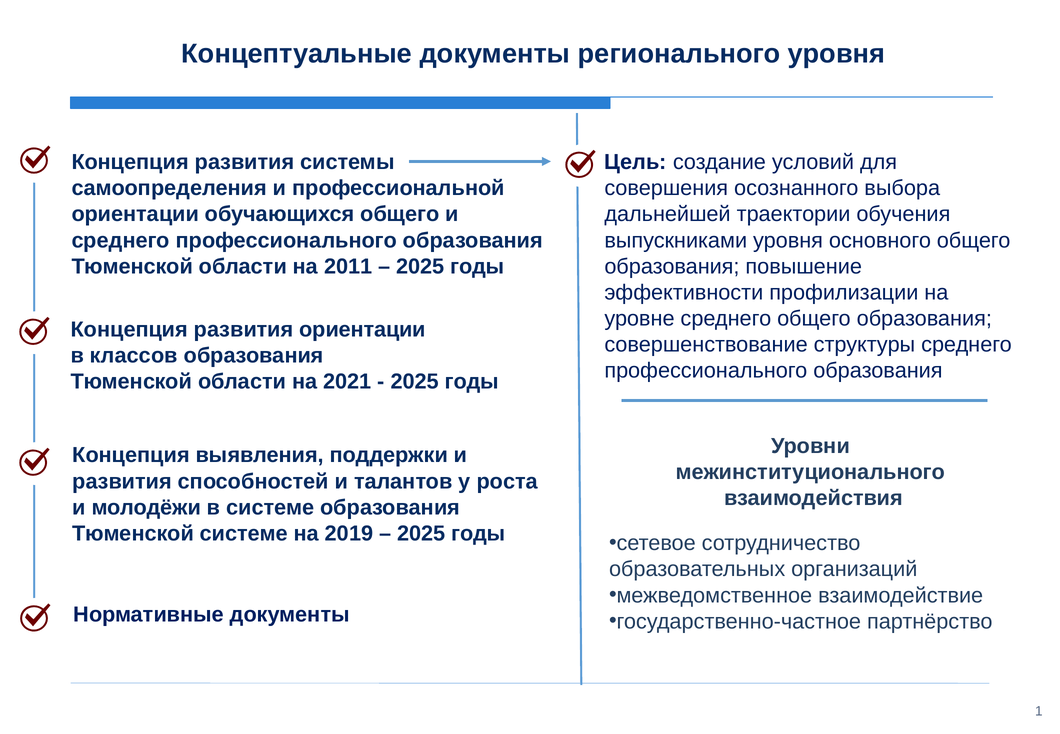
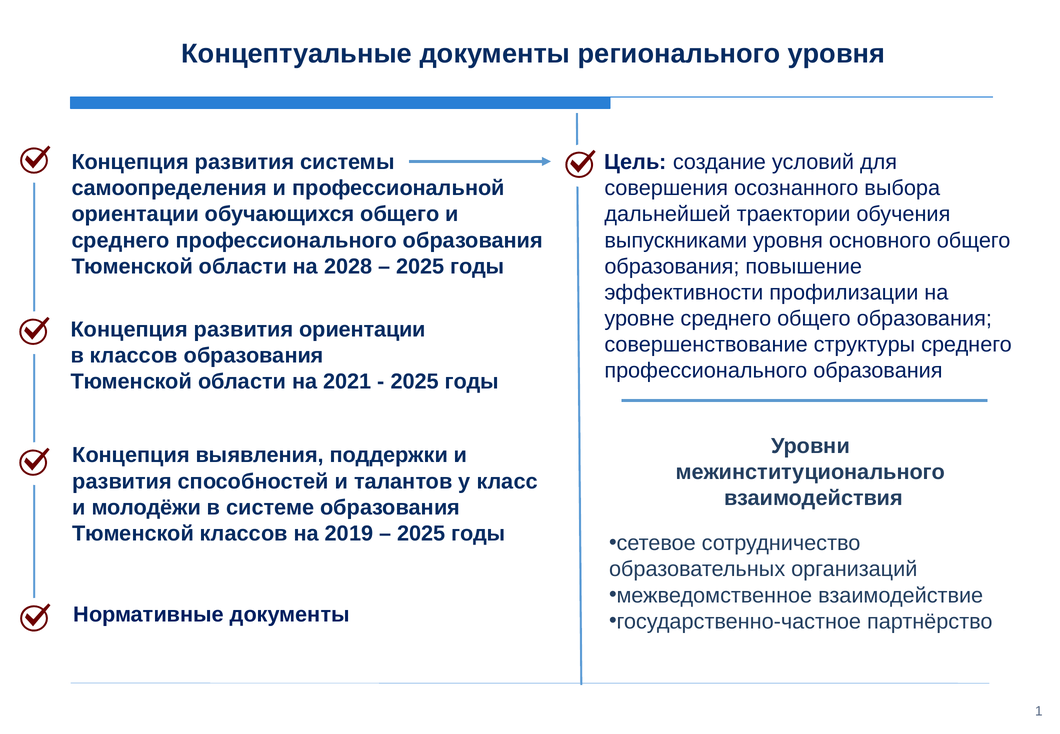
2011: 2011 -> 2028 (348, 266)
роста: роста -> класс (507, 481)
Тюменской системе: системе -> классов (244, 533)
